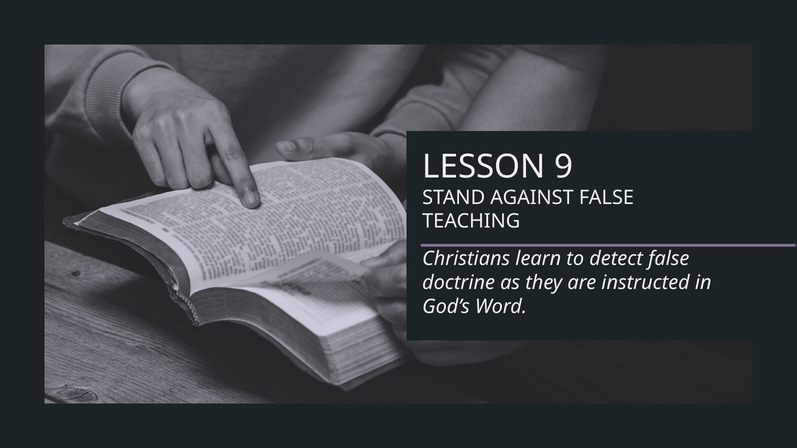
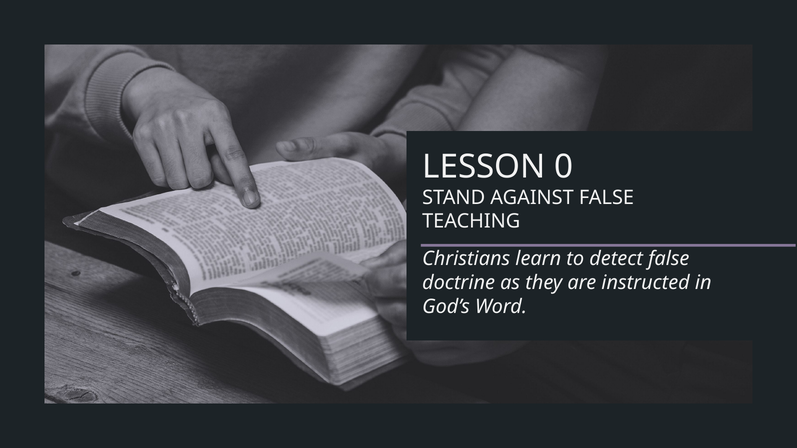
9: 9 -> 0 (564, 167)
